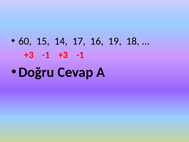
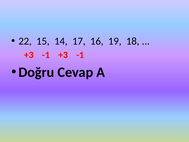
60: 60 -> 22 (25, 41)
